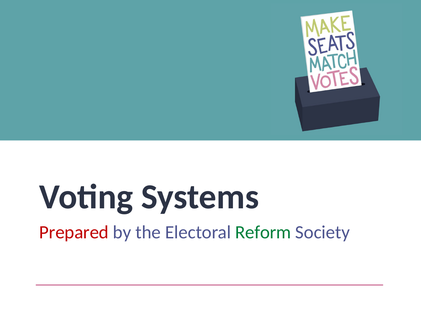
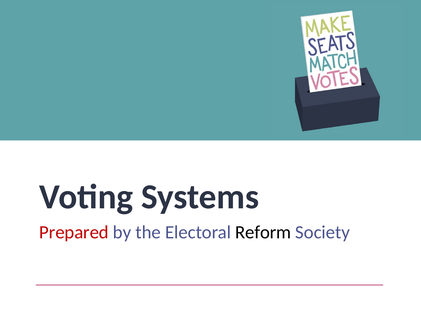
Reform colour: green -> black (263, 232)
